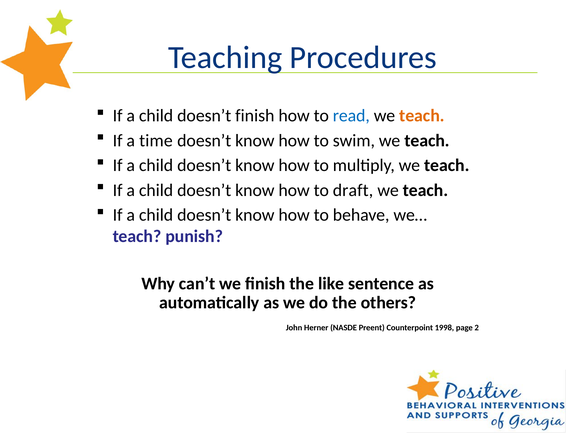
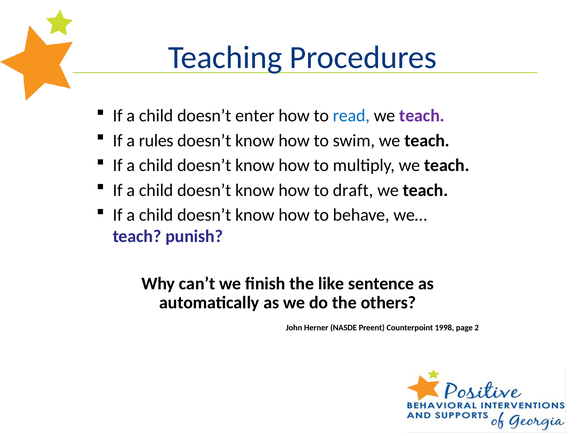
doesn’t finish: finish -> enter (255, 116)
teach colour: orange -> purple (422, 116)
time: time -> rules (156, 141)
